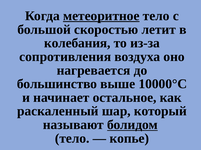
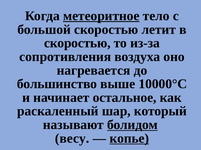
колебания: колебания -> скоростью (77, 43)
тело: тело -> весу (72, 139)
копье underline: none -> present (129, 139)
